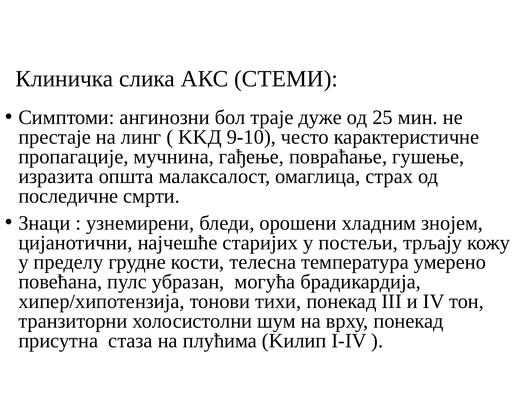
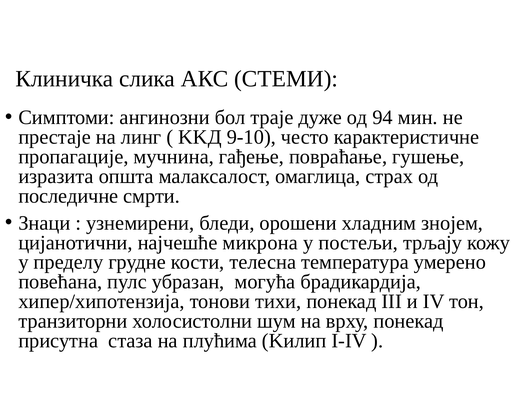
25: 25 -> 94 (383, 117)
старијих: старијих -> микрона (260, 242)
